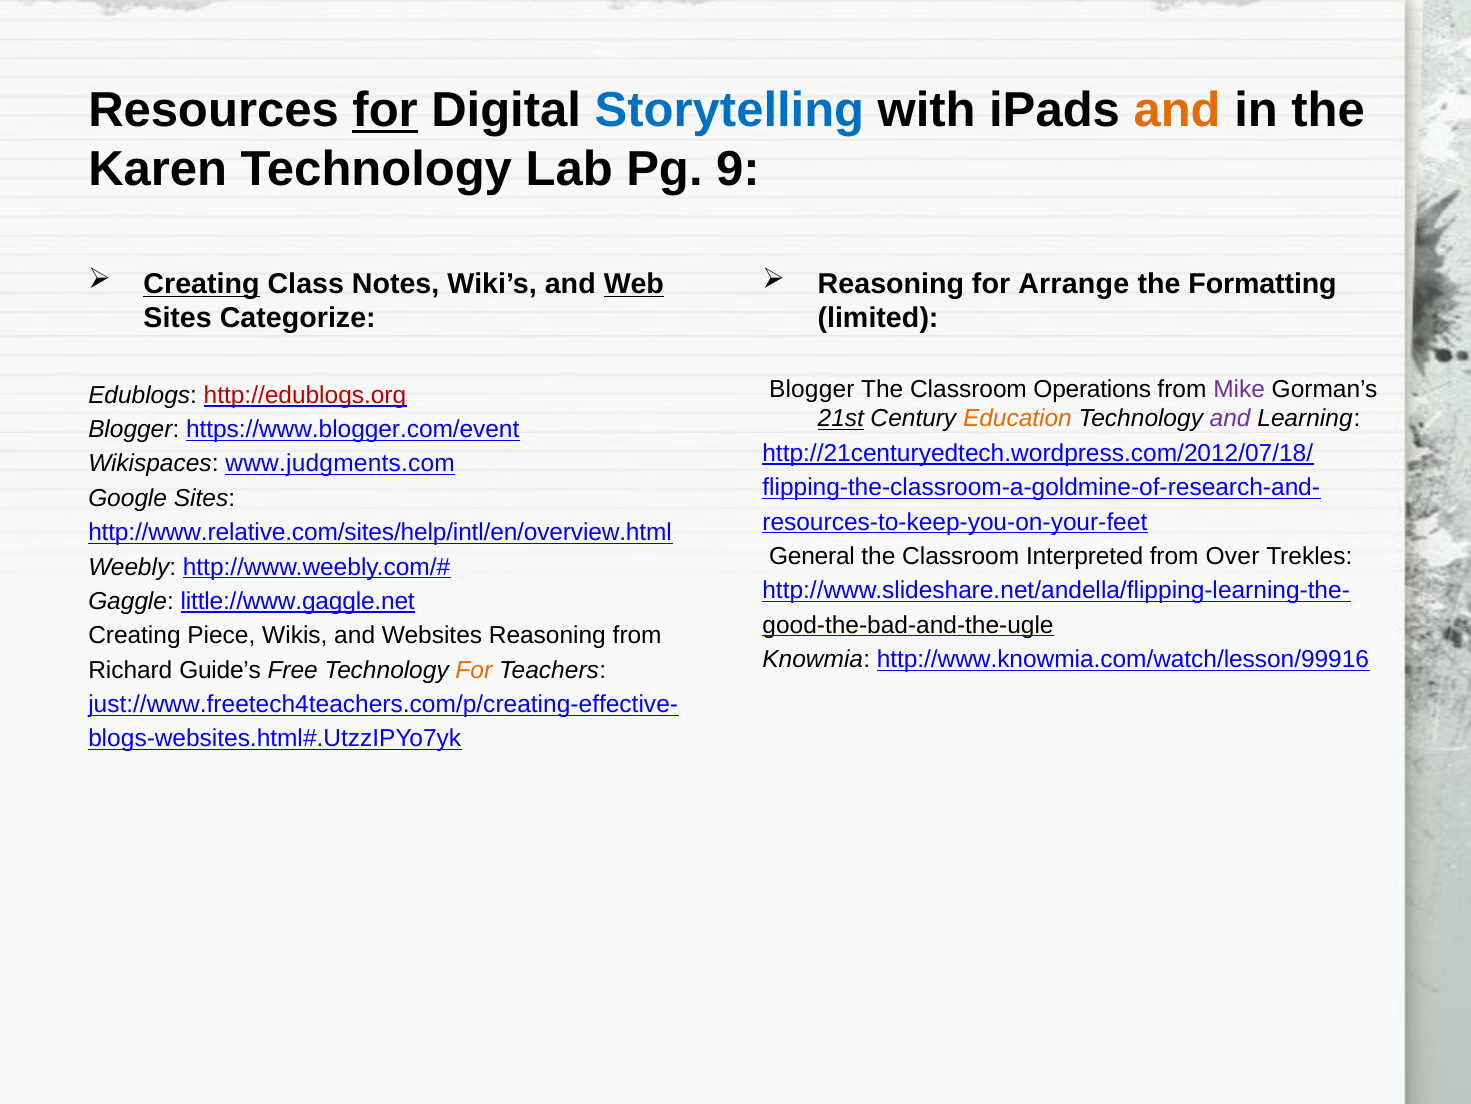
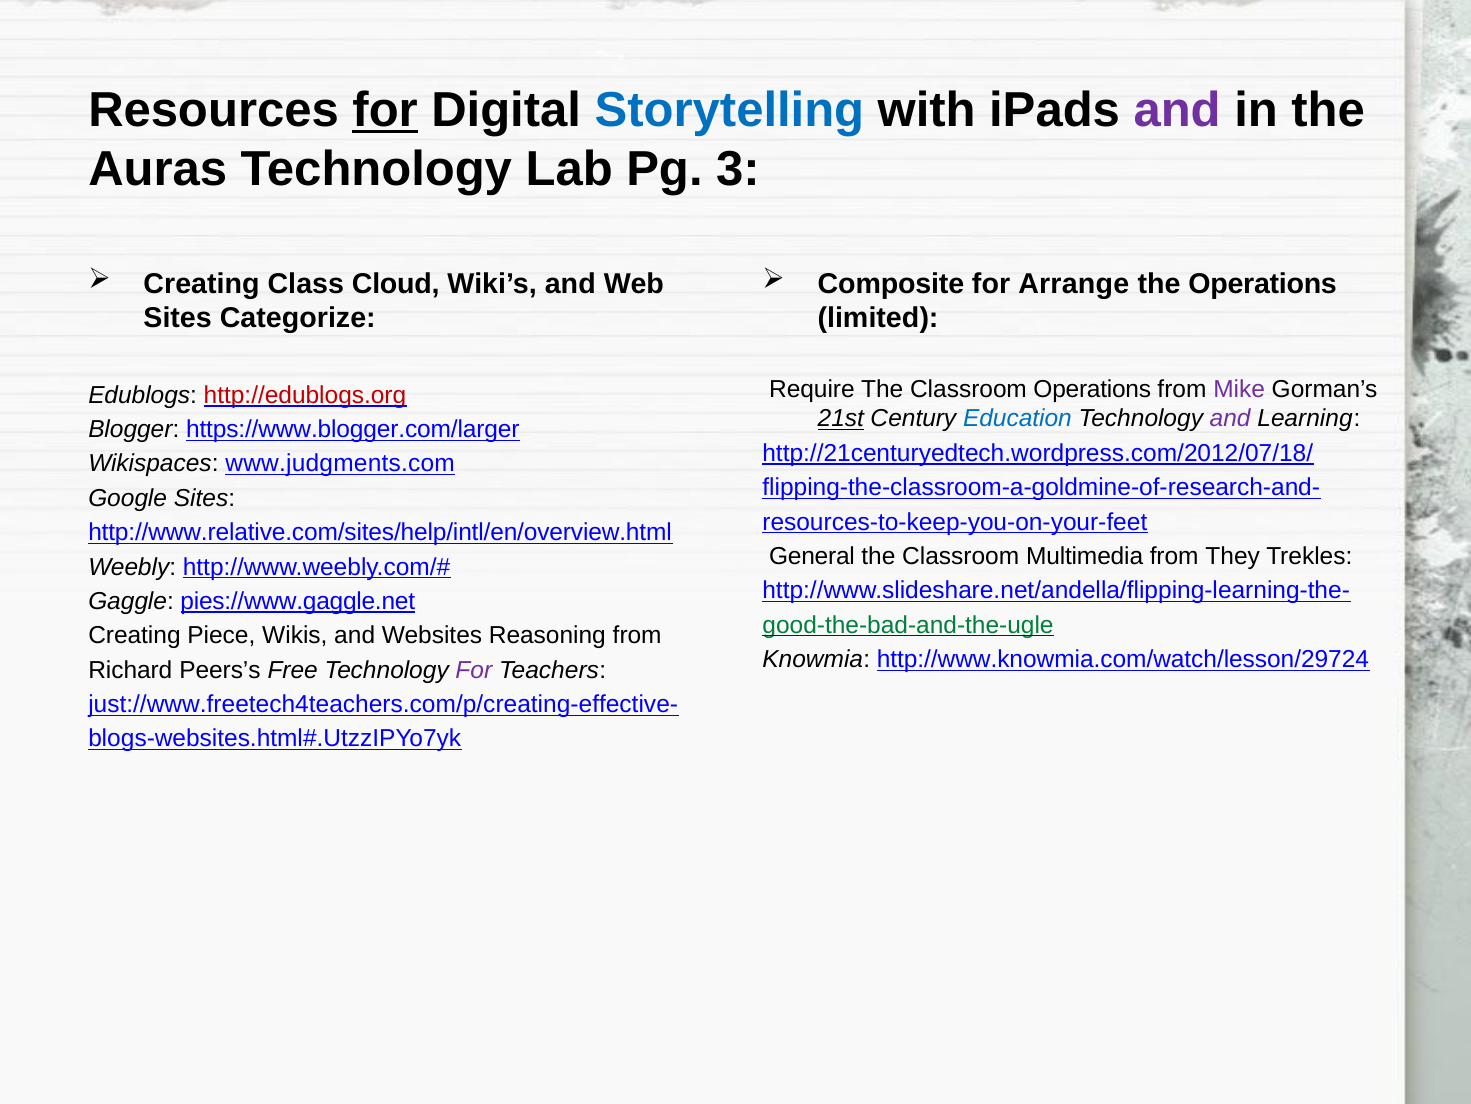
and colour: orange -> purple (1177, 110)
Karen: Karen -> Auras (158, 169)
9: 9 -> 3 (738, 169)
Creating underline: present -> none (202, 284)
Notes: Notes -> Cloud (396, 284)
Web underline: present -> none (634, 284)
Reasoning: Reasoning -> Composite (891, 284)
the Formatting: Formatting -> Operations (1263, 284)
Blogger: Blogger -> Require (812, 389)
Education colour: orange -> blue (1017, 419)
https://www.blogger.com/event: https://www.blogger.com/event -> https://www.blogger.com/larger (353, 429)
Interpreted: Interpreted -> Multimedia (1085, 556)
Over: Over -> They (1233, 556)
little://www.gaggle.net: little://www.gaggle.net -> pies://www.gaggle.net (298, 601)
good-the-bad-and-the-ugle colour: black -> green (908, 625)
http://www.knowmia.com/watch/lesson/99916: http://www.knowmia.com/watch/lesson/99916 -> http://www.knowmia.com/watch/lesson/29724 (1123, 659)
Guide’s: Guide’s -> Peers’s (220, 670)
For colour: orange -> purple (474, 670)
